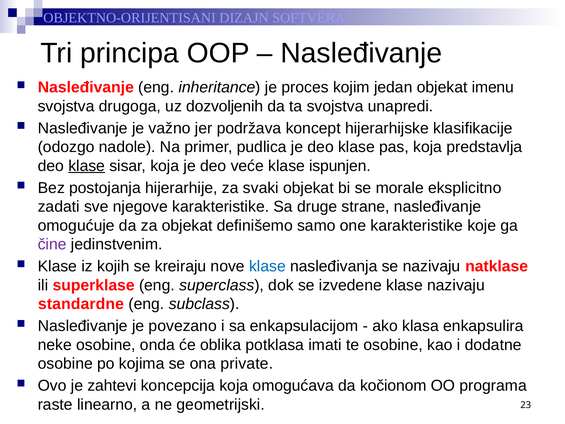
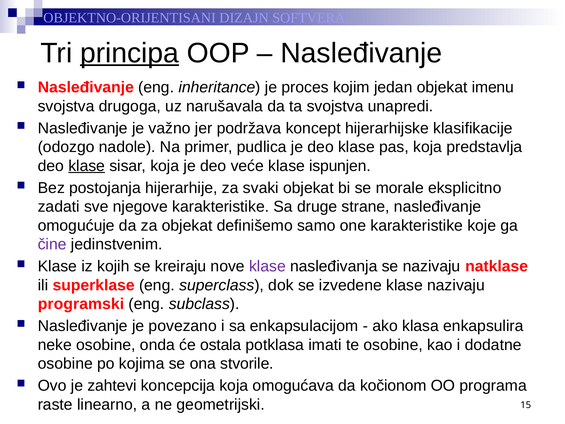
principa underline: none -> present (130, 53)
dozvoljenih: dozvoljenih -> narušavala (225, 106)
klase colour: blue -> purple (267, 266)
standardne: standardne -> programski (81, 304)
oblika: oblika -> ostala (221, 345)
private: private -> stvorile (247, 364)
23: 23 -> 15 (526, 405)
